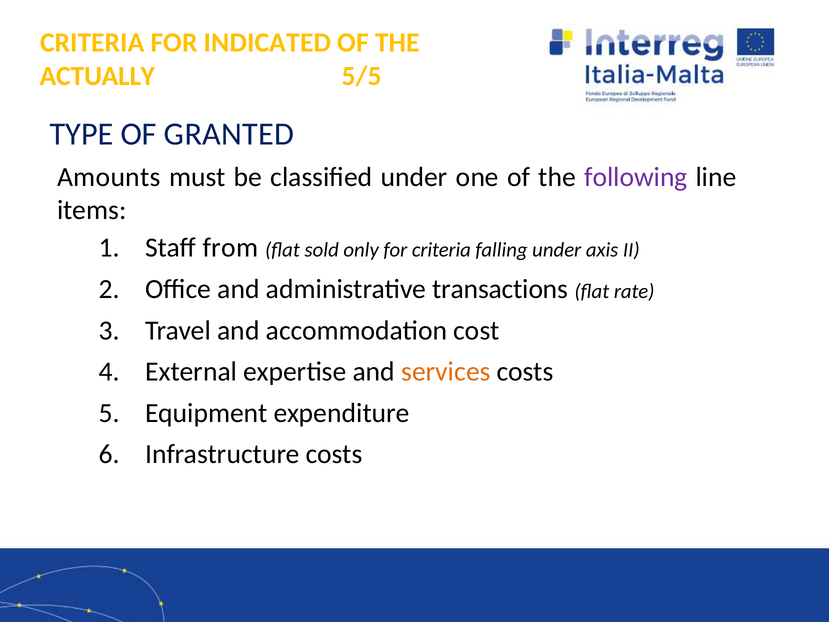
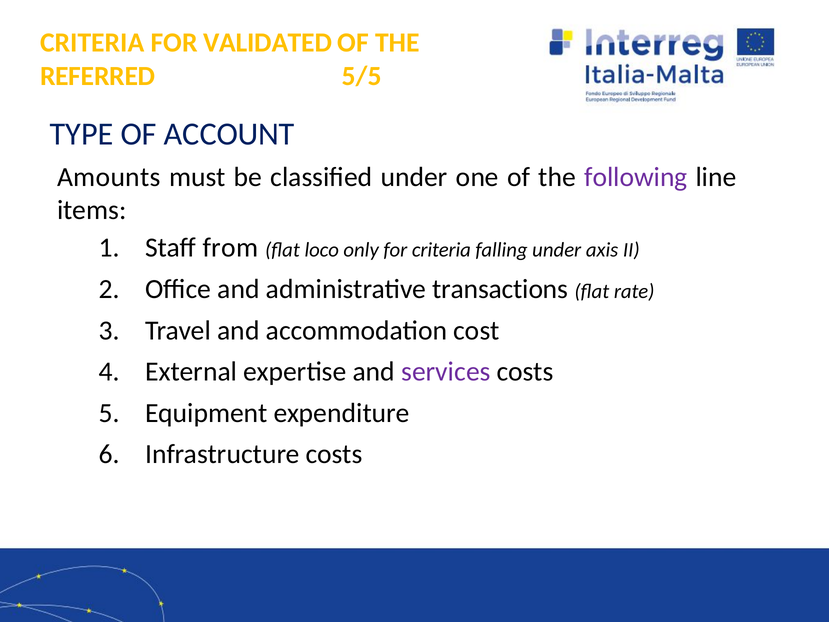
INDICATED: INDICATED -> VALIDATED (268, 43)
ACTUALLY: ACTUALLY -> REFERRED (98, 76)
GRANTED: GRANTED -> ACCOUNT (229, 134)
sold: sold -> loco (322, 250)
services colour: orange -> purple (446, 372)
